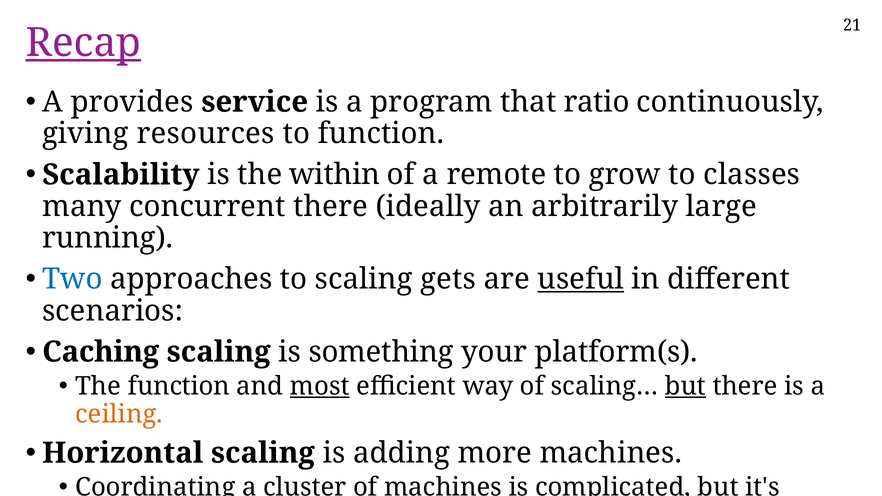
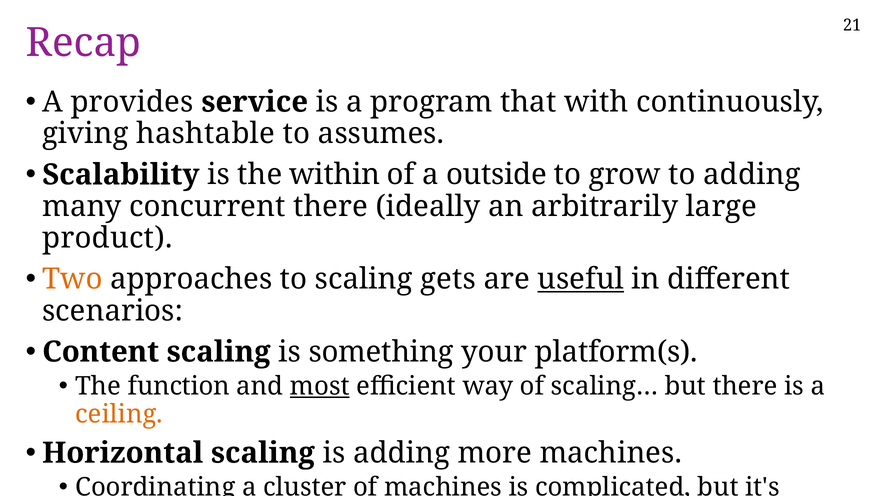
Recap underline: present -> none (83, 43)
ratio: ratio -> with (596, 102)
resources: resources -> hashtable (206, 134)
to function: function -> assumes (381, 134)
remote: remote -> outside (497, 175)
to classes: classes -> adding (752, 175)
running: running -> product (107, 238)
Two colour: blue -> orange (72, 279)
Caching: Caching -> Content (101, 352)
but underline: present -> none (685, 386)
